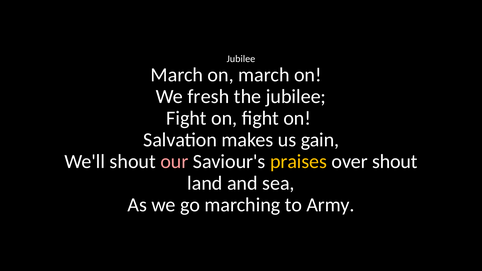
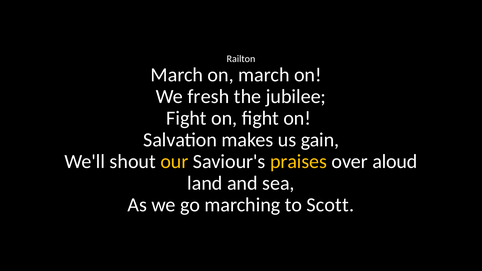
Jubilee: Jubilee -> Railton (241, 59)
our colour: pink -> yellow (174, 162)
over shout: shout -> aloud (395, 162)
Army: Army -> Scott (330, 205)
